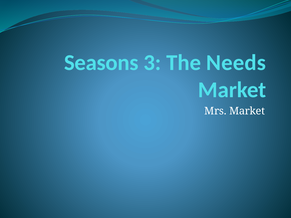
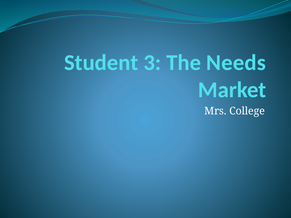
Seasons: Seasons -> Student (101, 63)
Mrs Market: Market -> College (247, 111)
